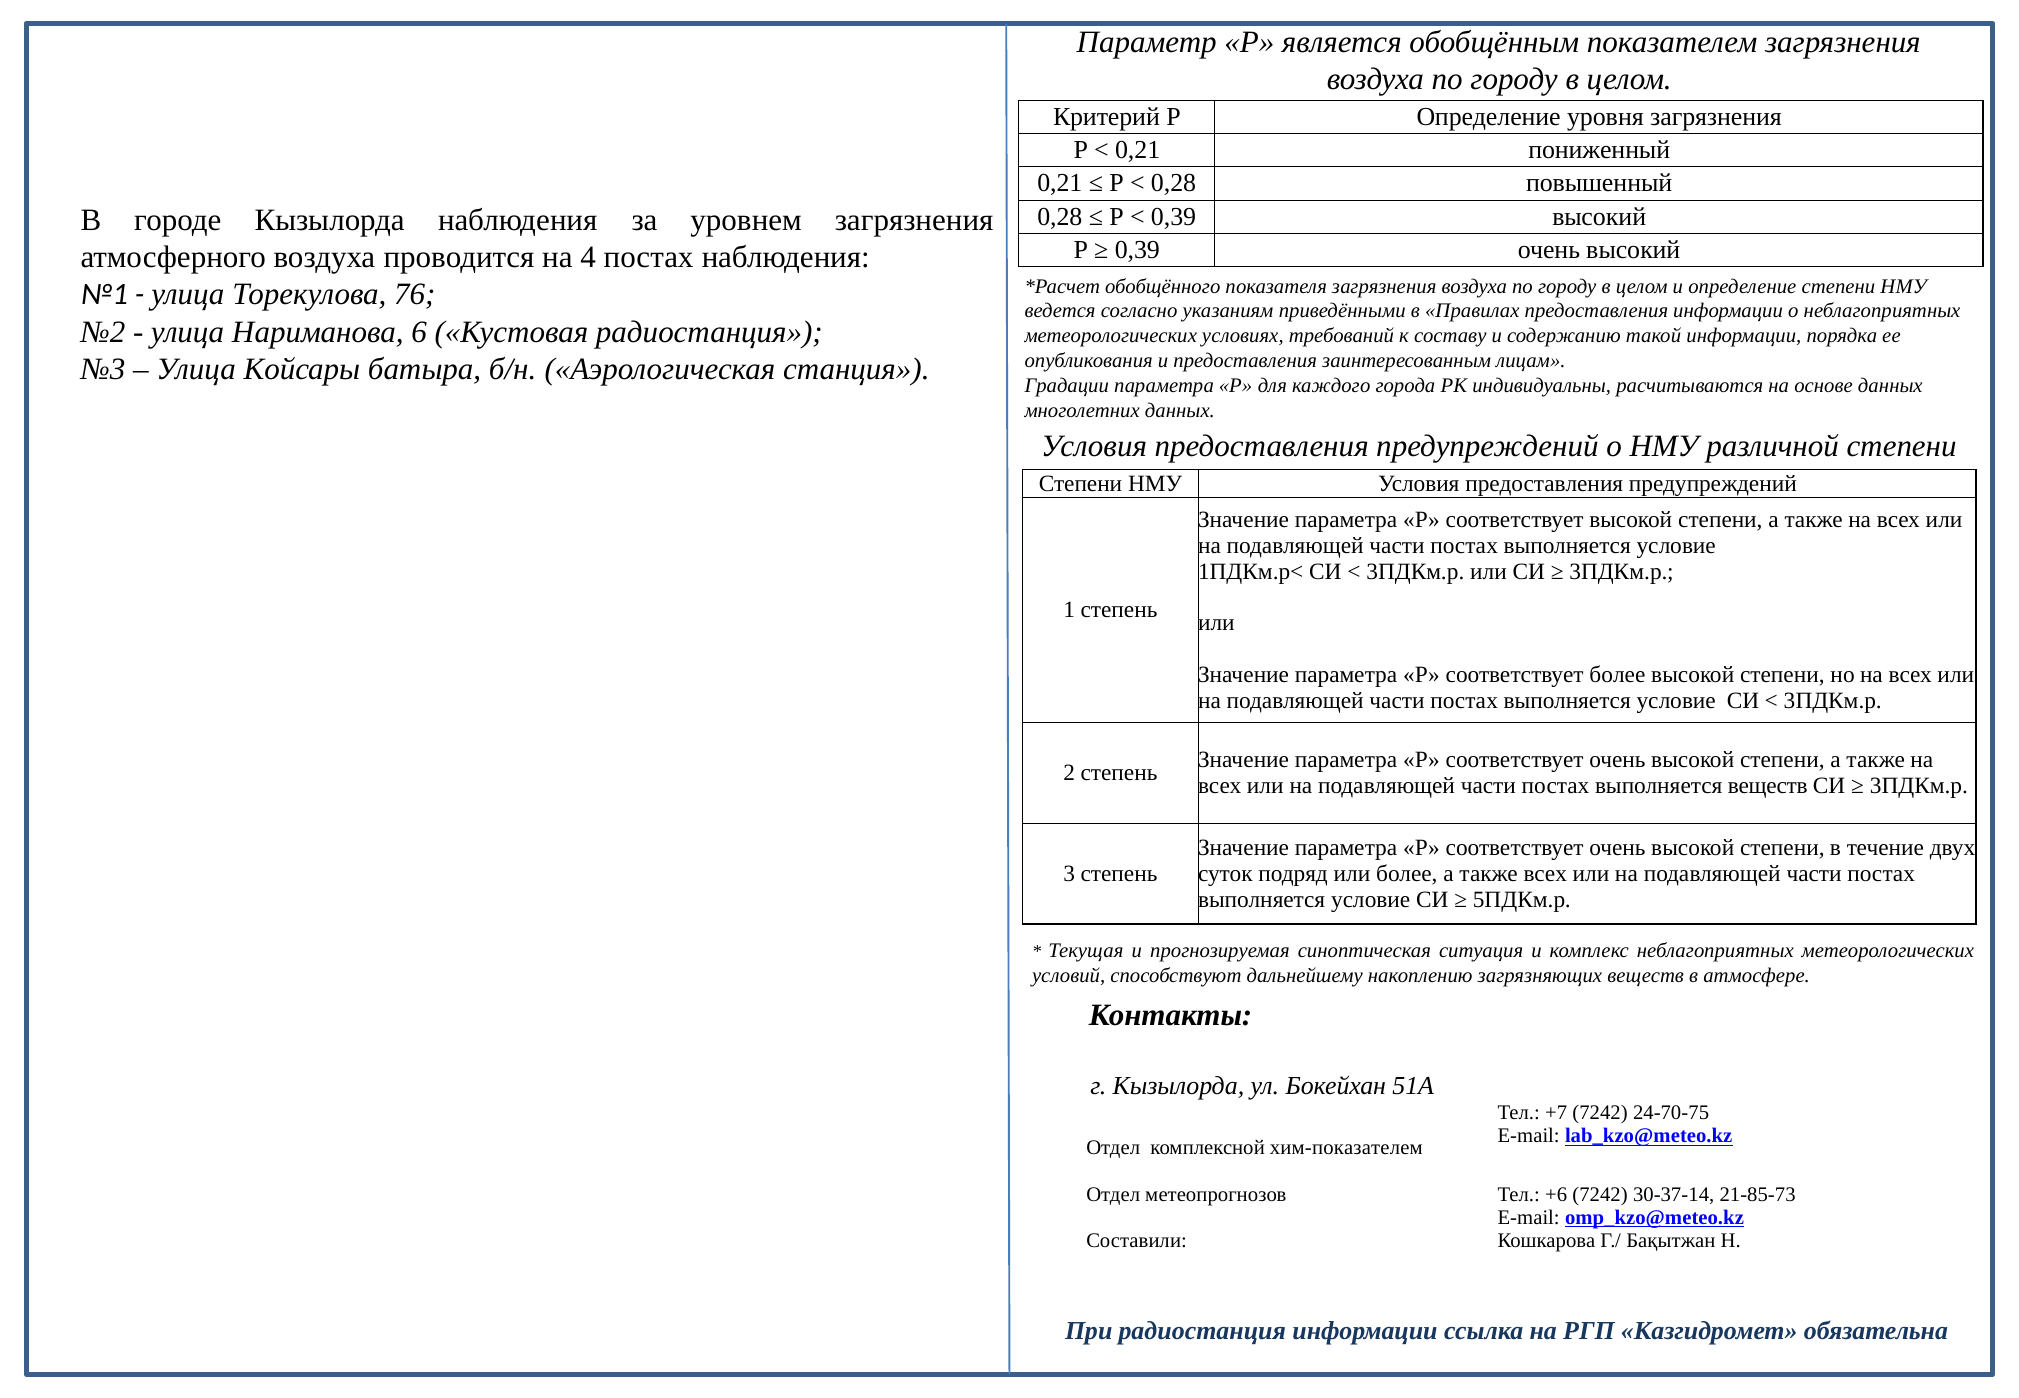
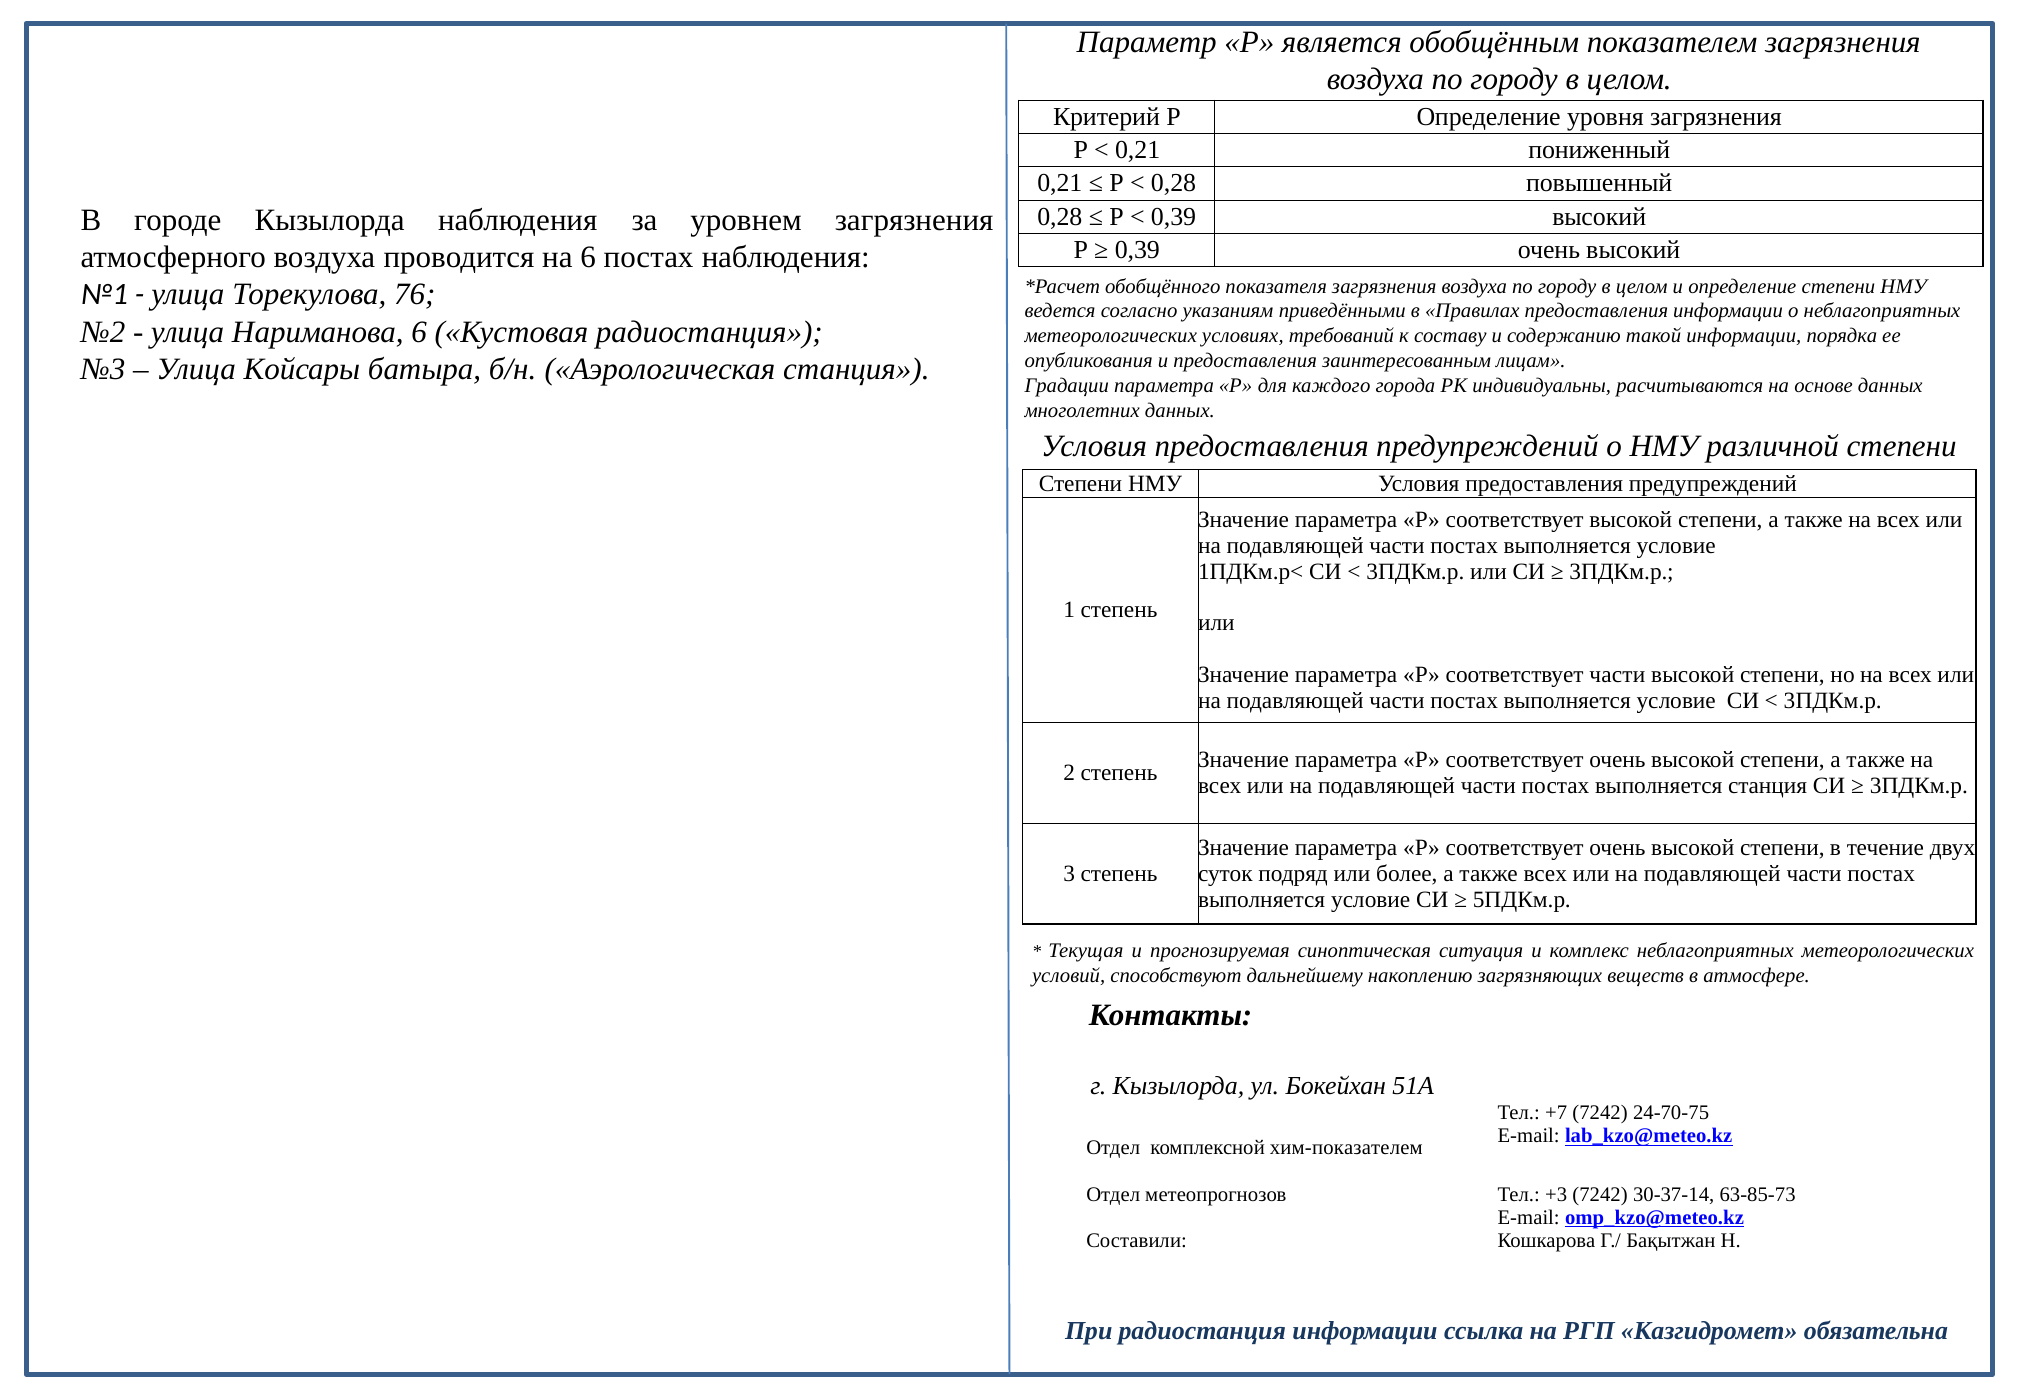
на 4: 4 -> 6 (588, 257)
соответствует более: более -> части (1617, 675)
выполняется веществ: веществ -> станция (1768, 786)
+6: +6 -> +3 (1556, 1194)
21-85-73: 21-85-73 -> 63-85-73 (1758, 1194)
